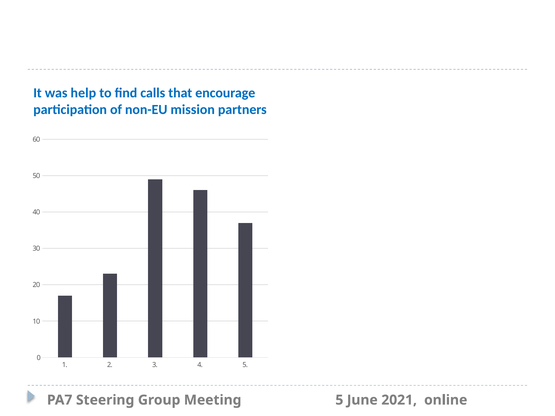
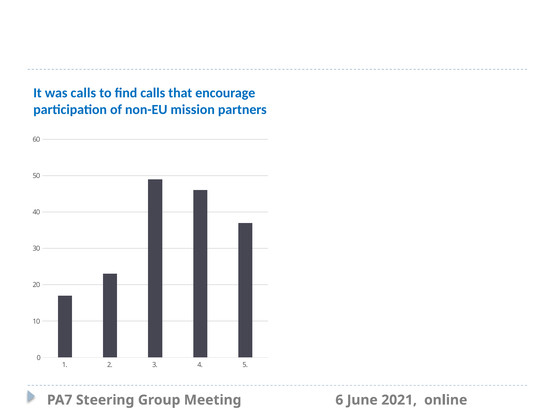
was help: help -> calls (83, 93)
Meeting 5: 5 -> 6 (339, 400)
